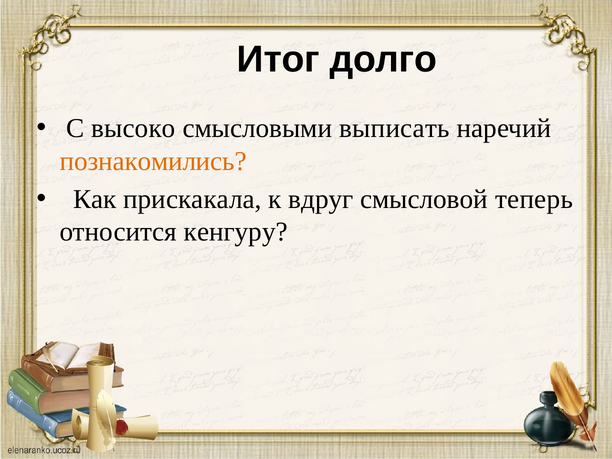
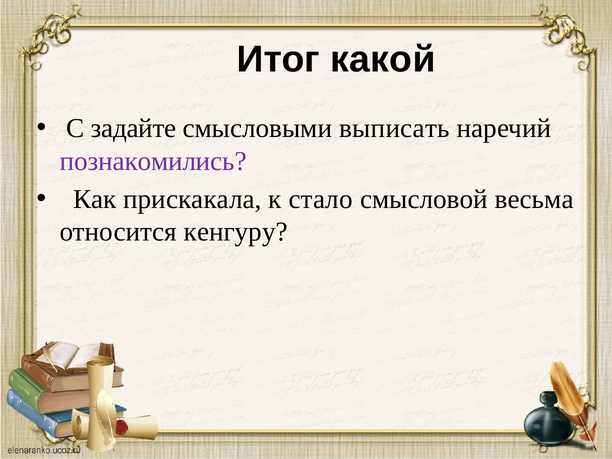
долго: долго -> какой (383, 59)
высоко: высоко -> задайте (134, 128)
познакомились colour: orange -> purple (153, 161)
вдруг: вдруг -> стало (321, 199)
теперь: теперь -> весьма (534, 199)
